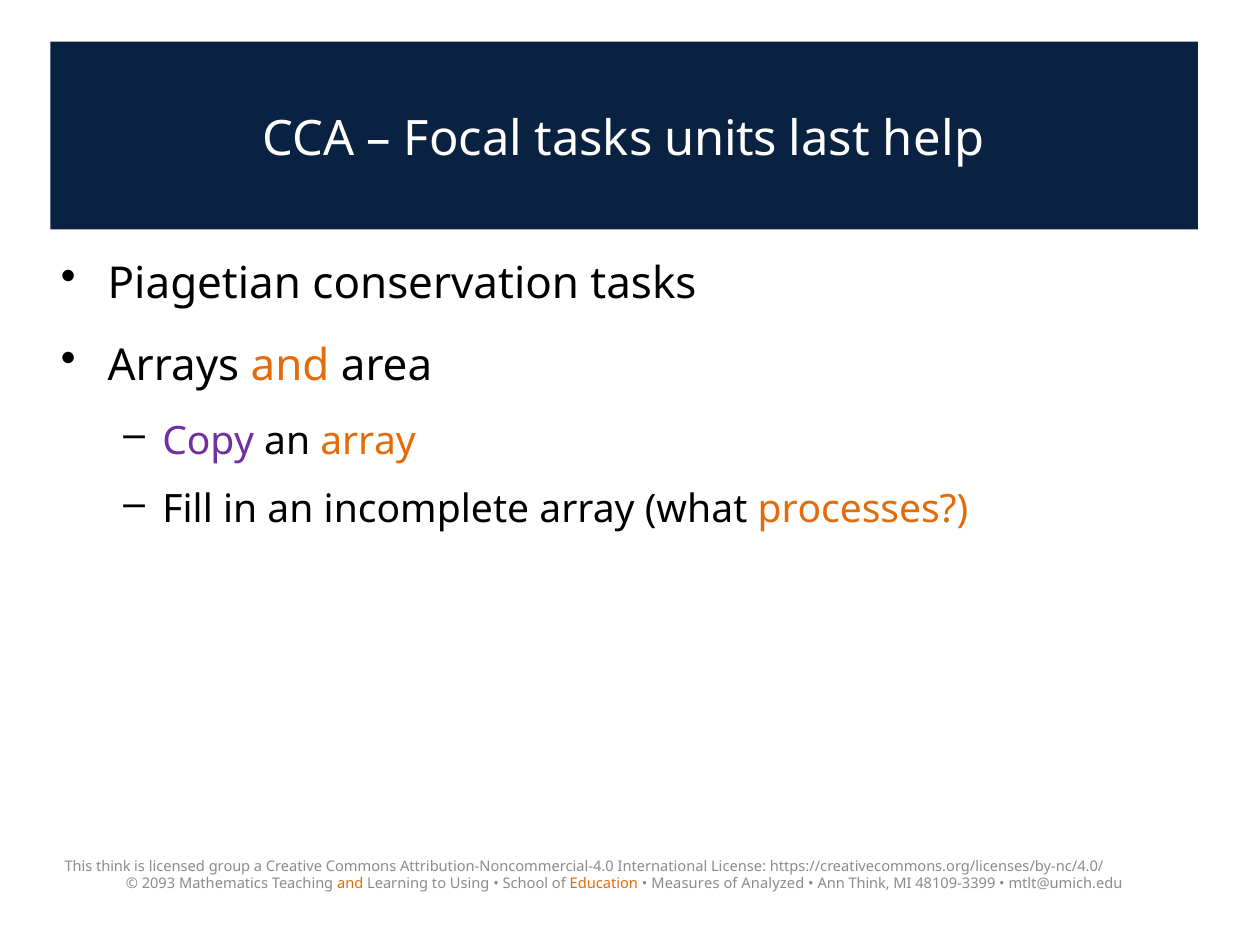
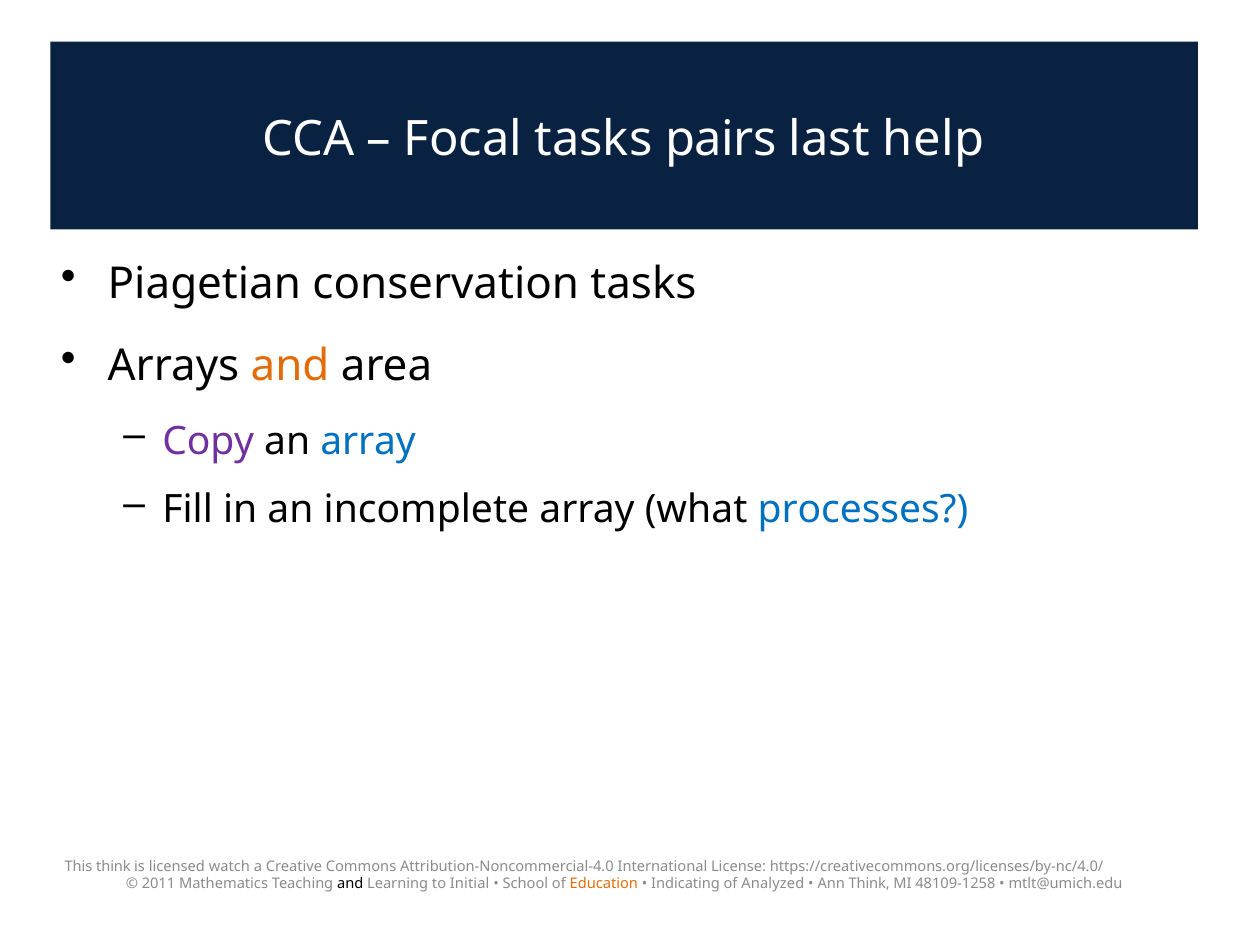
units: units -> pairs (721, 139)
array colour: orange -> blue (368, 441)
processes colour: orange -> blue (863, 510)
group: group -> watch (229, 866)
2093: 2093 -> 2011 (158, 884)
and colour: orange -> black (350, 884)
Using: Using -> Initial (470, 884)
Measures: Measures -> Indicating (686, 884)
48109-3399: 48109-3399 -> 48109-1258 (955, 884)
